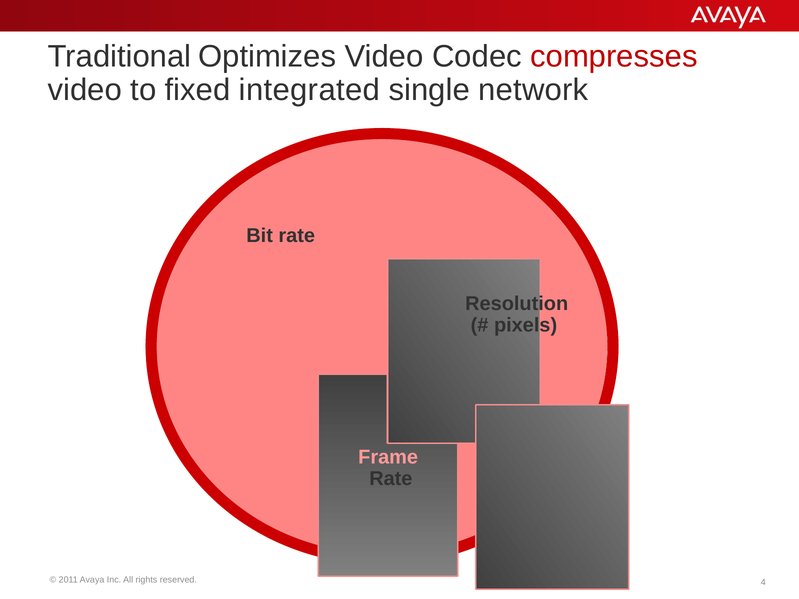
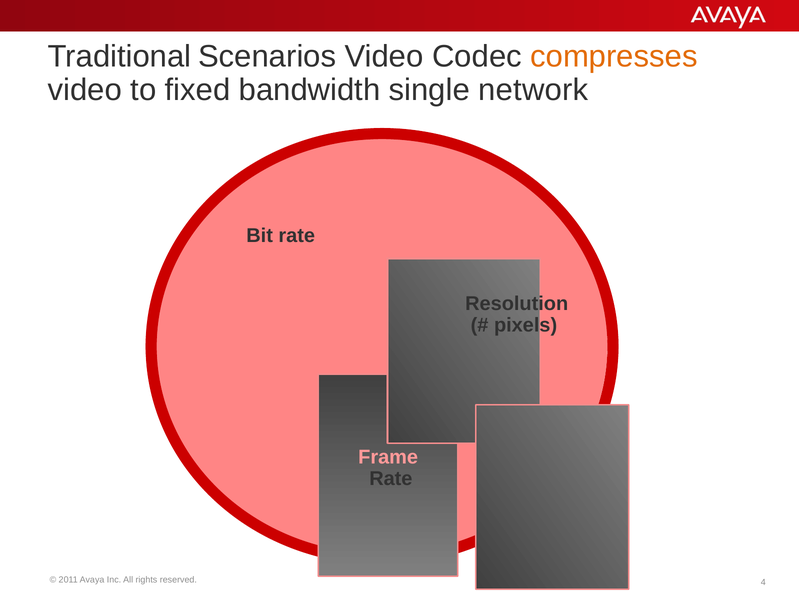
Optimizes: Optimizes -> Scenarios (267, 57)
compresses colour: red -> orange (614, 57)
integrated: integrated -> bandwidth (310, 90)
